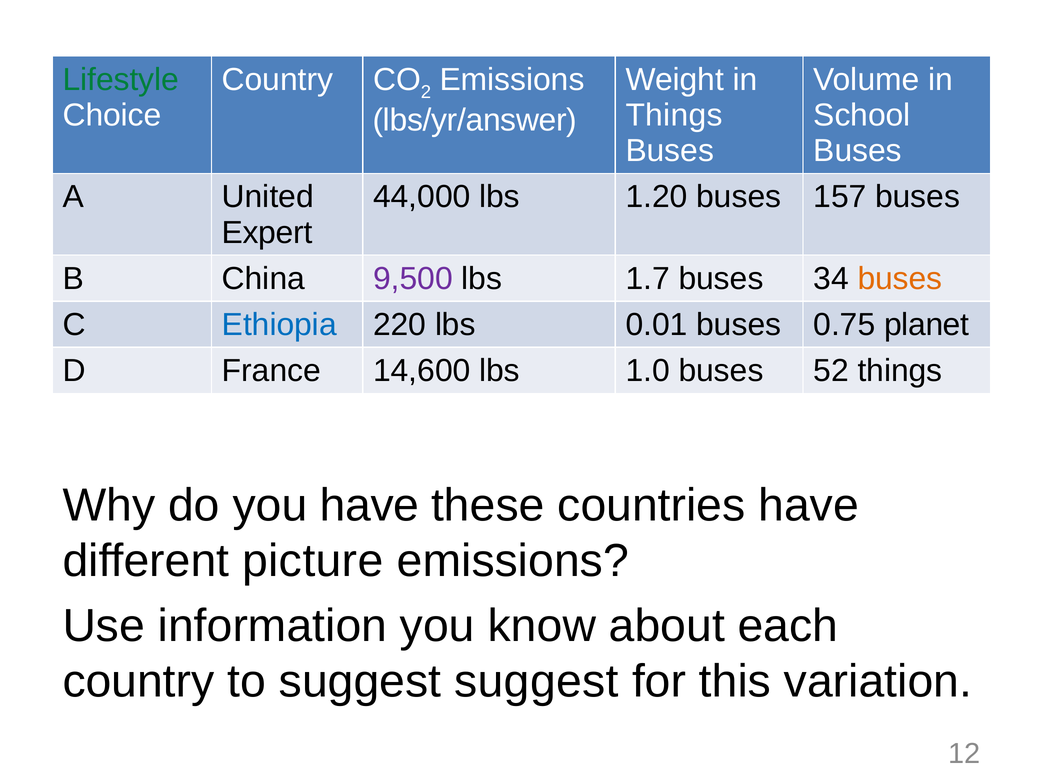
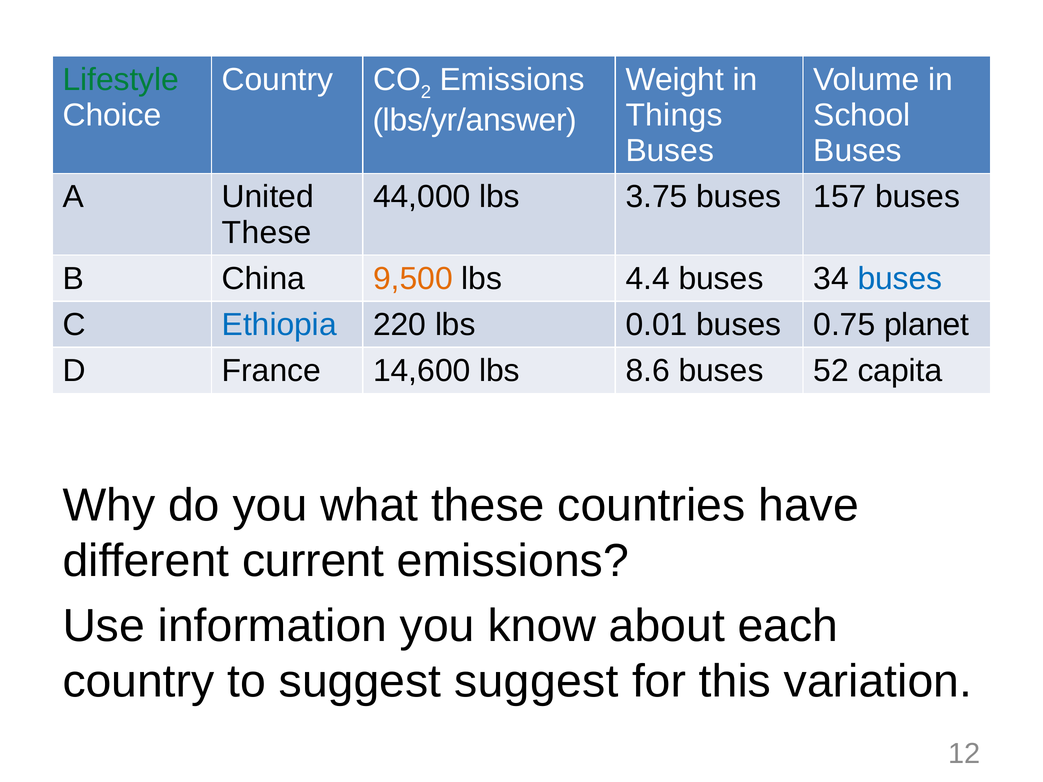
1.20: 1.20 -> 3.75 (657, 197)
Expert: Expert -> These (267, 233)
9,500 colour: purple -> orange (413, 279)
1.7: 1.7 -> 4.4 (648, 279)
buses colour: orange -> blue (900, 279)
1.0: 1.0 -> 8.6 (648, 371)
52 things: things -> capita (900, 371)
you have: have -> what (369, 505)
picture: picture -> current (313, 561)
